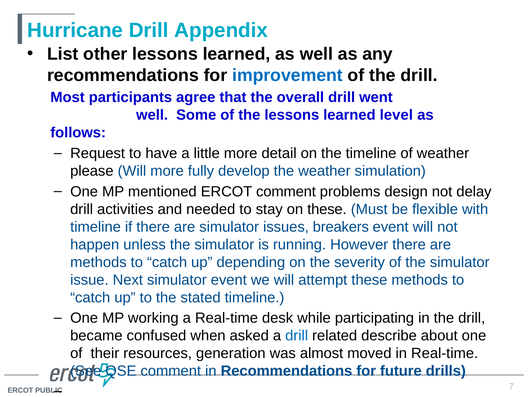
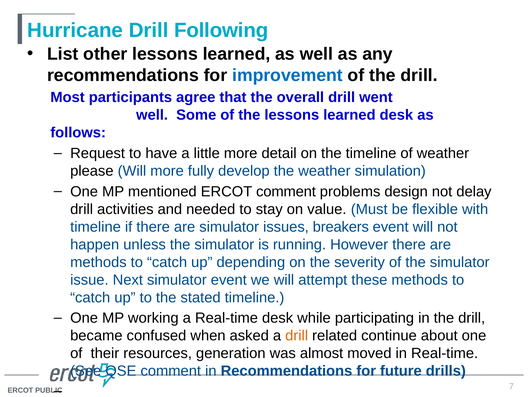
Appendix: Appendix -> Following (221, 30)
learned level: level -> desk (396, 115)
on these: these -> value (327, 209)
drill colour: blue -> orange (297, 336)
describe: describe -> continue (389, 336)
